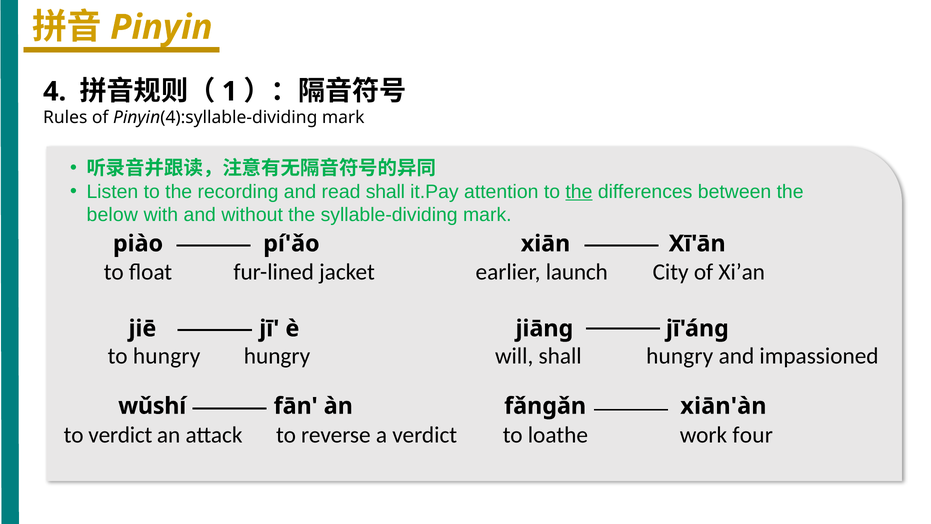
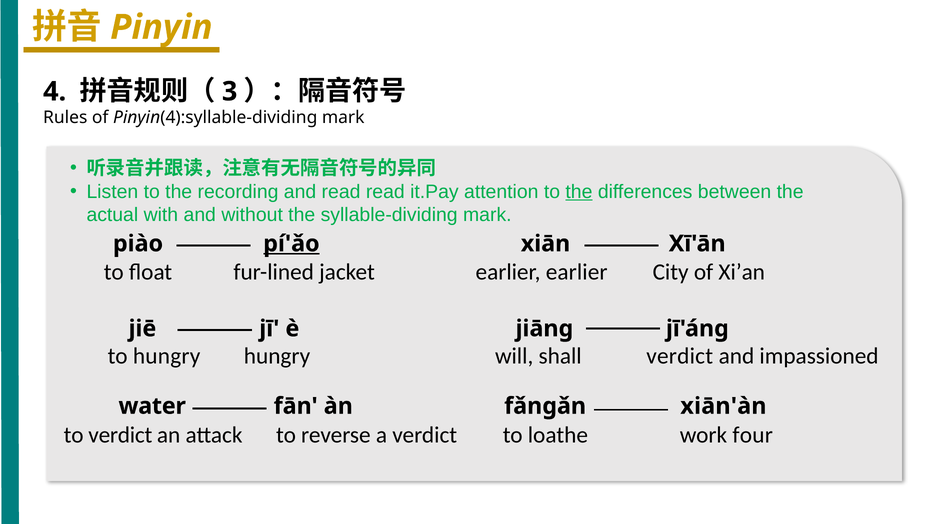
1: 1 -> 3 (230, 91)
read shall: shall -> read (385, 192)
below: below -> actual (112, 215)
pí'ǎo underline: none -> present (291, 244)
earlier launch: launch -> earlier (577, 272)
hungry: hungry -> verdict (680, 356)
wǔshí: wǔshí -> water (152, 406)
